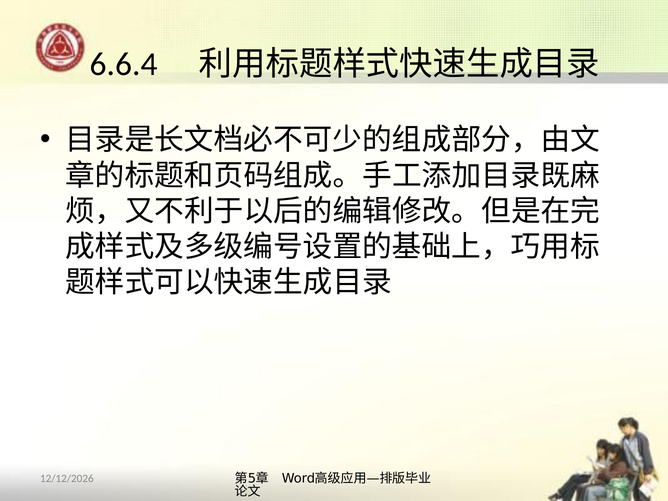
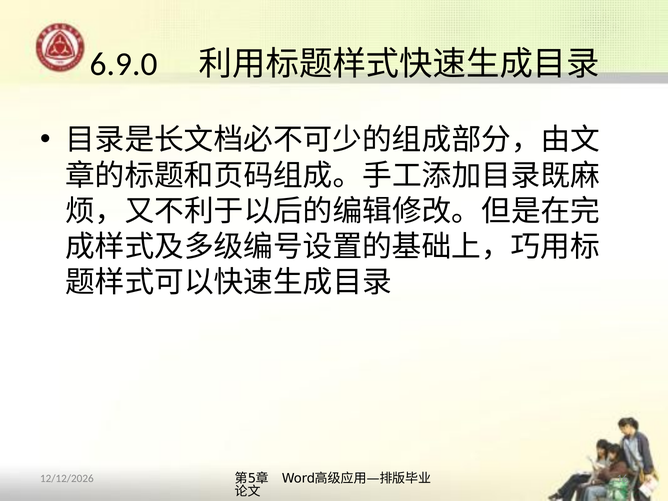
6.6.4: 6.6.4 -> 6.9.0 (124, 64)
